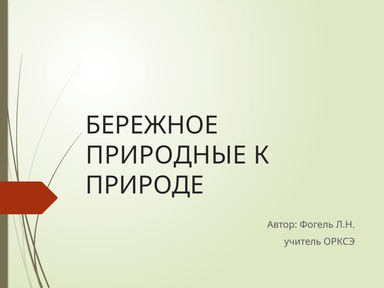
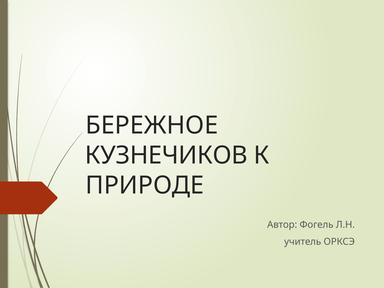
ПРИРОДНЫЕ: ПРИРОДНЫЕ -> КУЗНЕЧИКОВ (166, 155)
